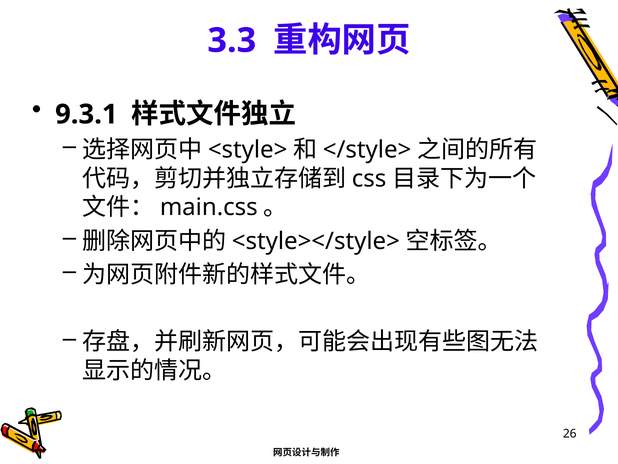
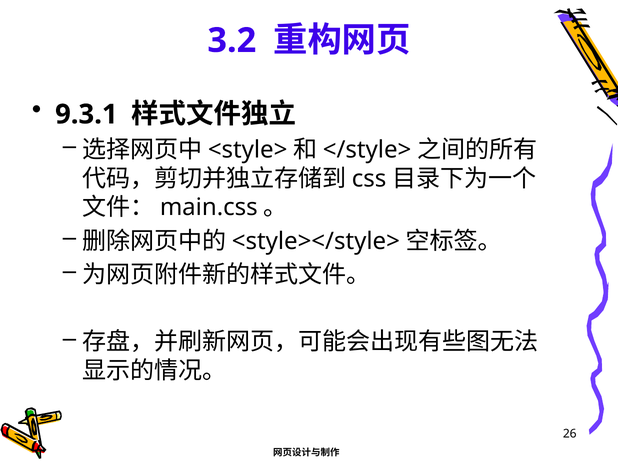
3.3: 3.3 -> 3.2 (232, 40)
